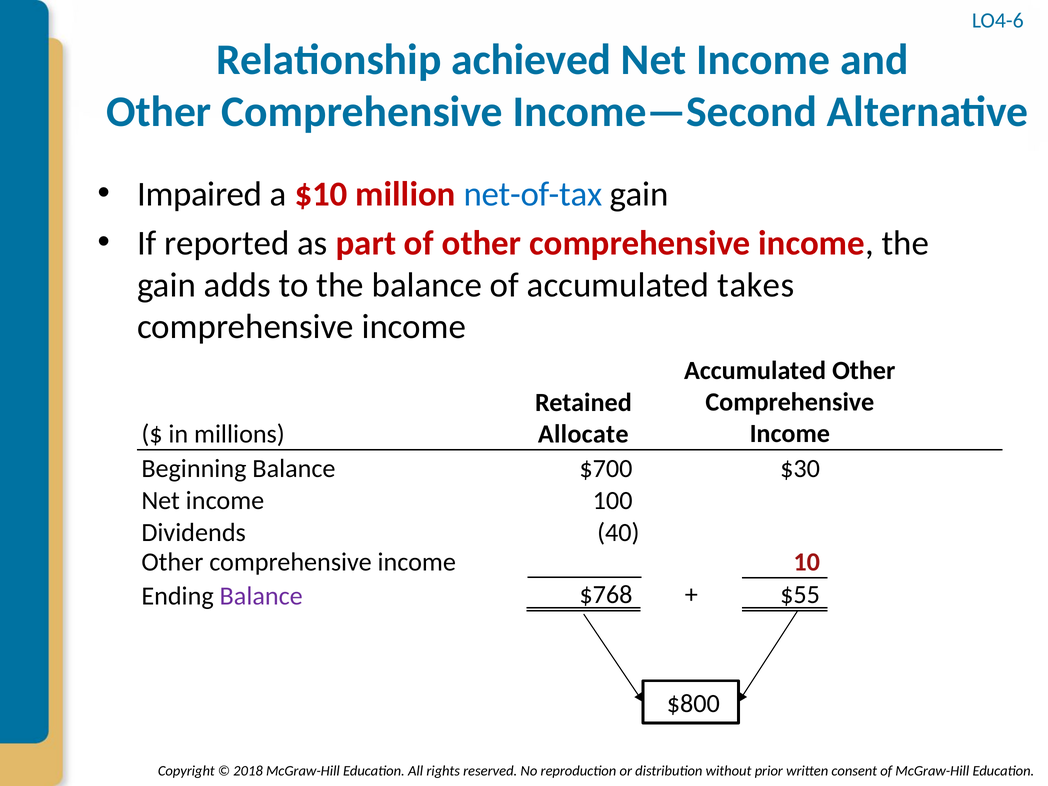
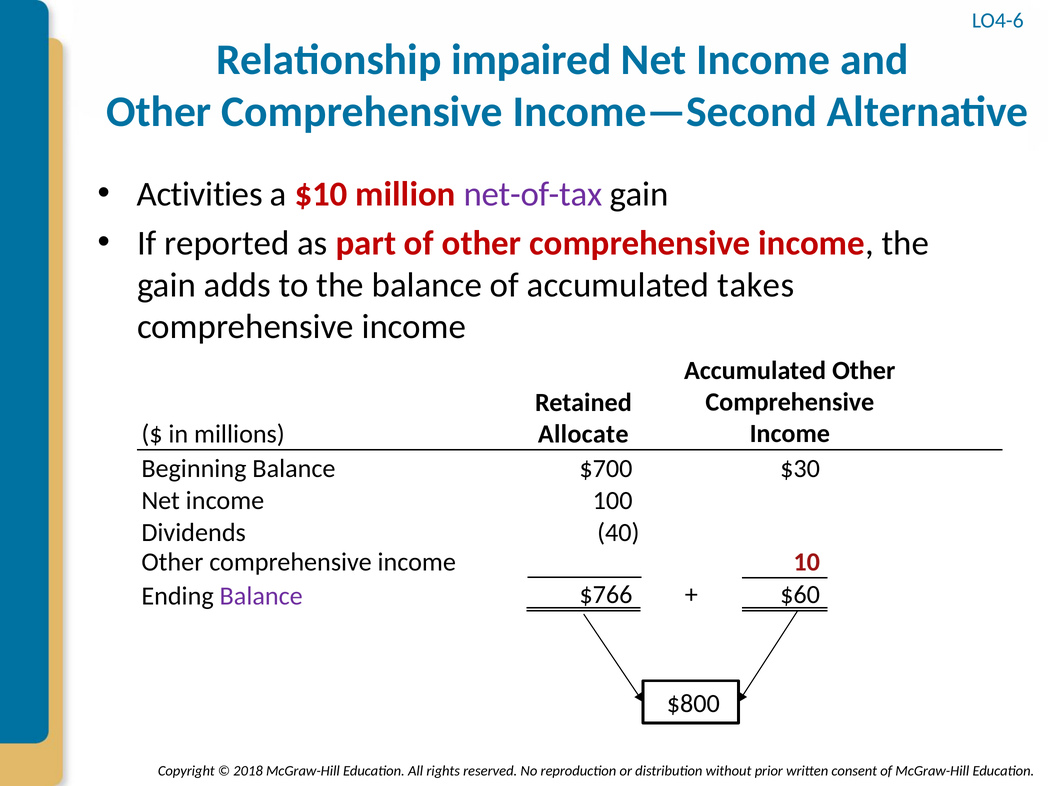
achieved: achieved -> impaired (531, 60)
Impaired: Impaired -> Activities (200, 194)
net-of-tax colour: blue -> purple (533, 194)
$768: $768 -> $766 (606, 595)
$55: $55 -> $60 (800, 595)
